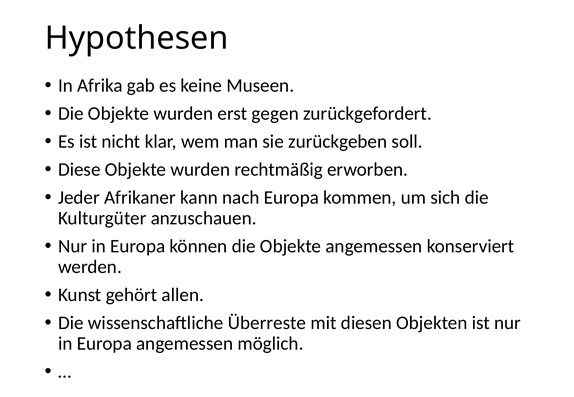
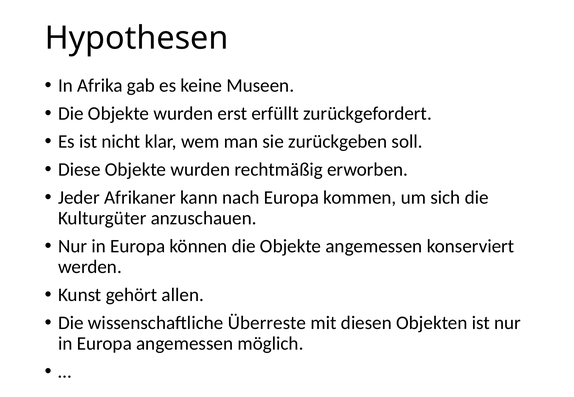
gegen: gegen -> erfüllt (275, 114)
